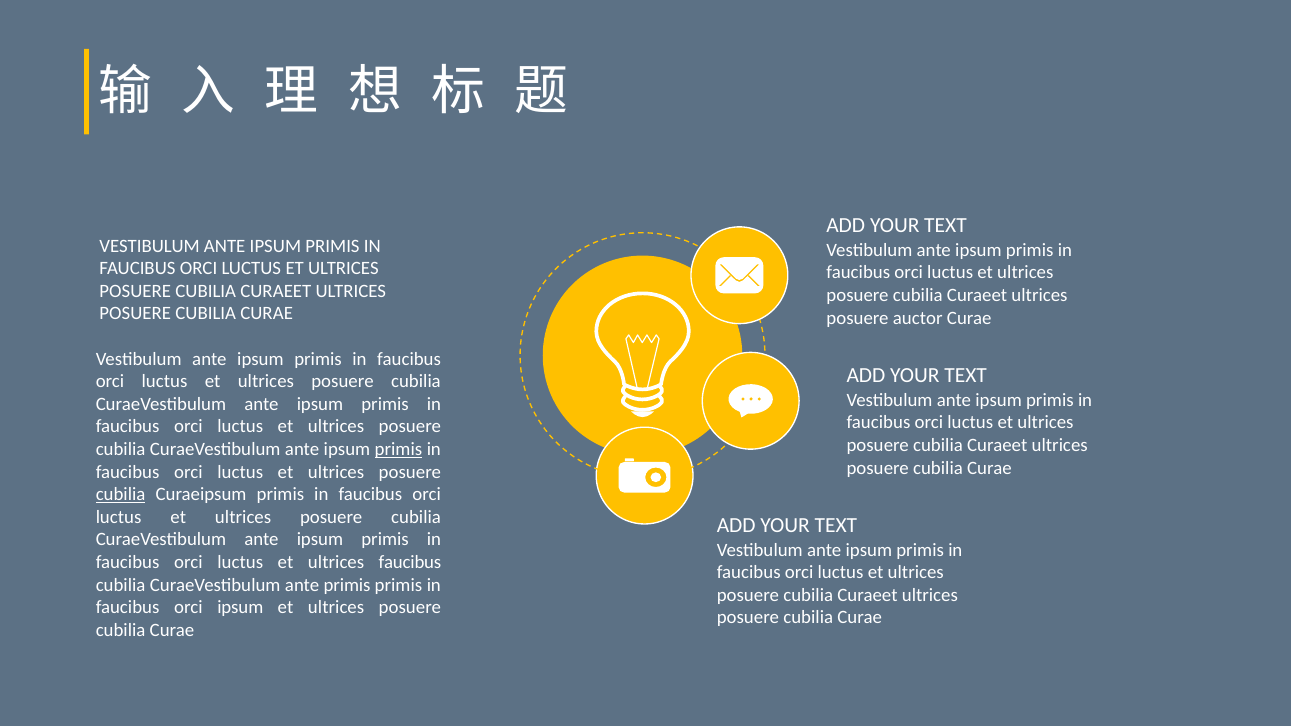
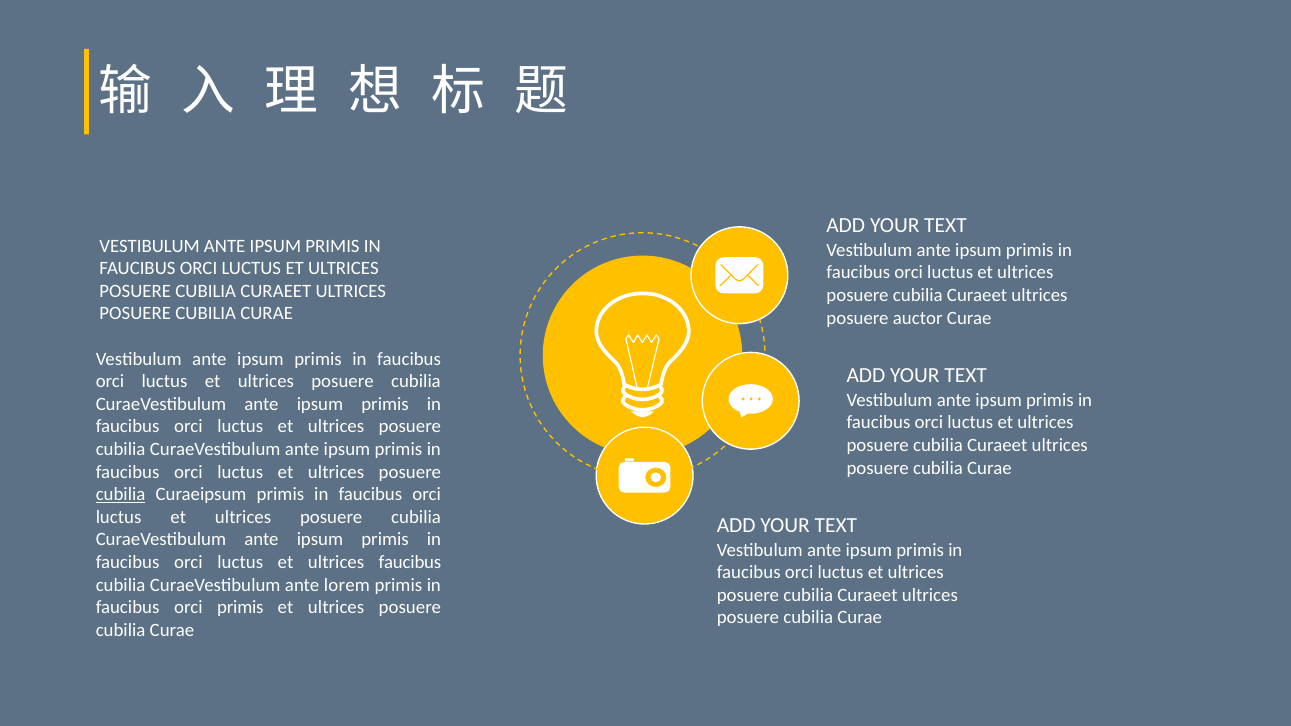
primis underline: present -> none (398, 449)
ante primis: primis -> lorem (347, 585)
orci ipsum: ipsum -> primis (240, 608)
